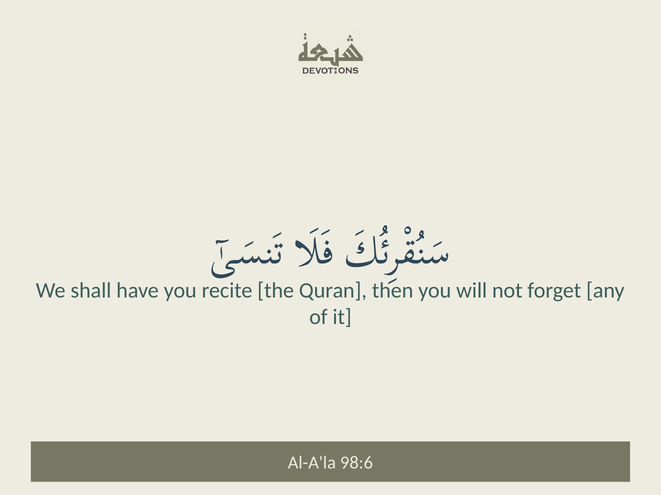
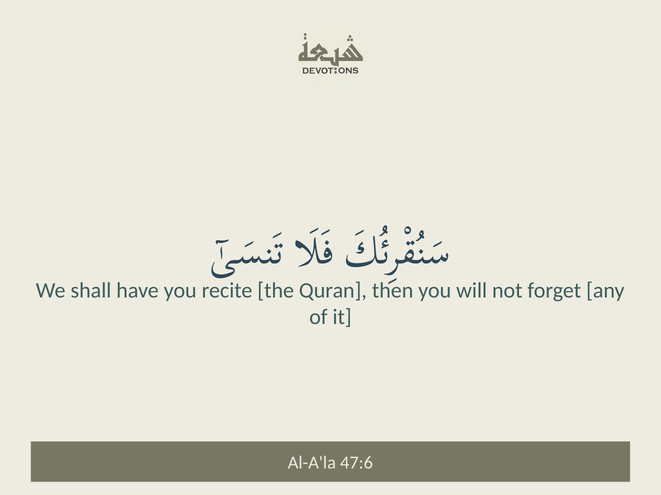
98:6: 98:6 -> 47:6 (357, 464)
